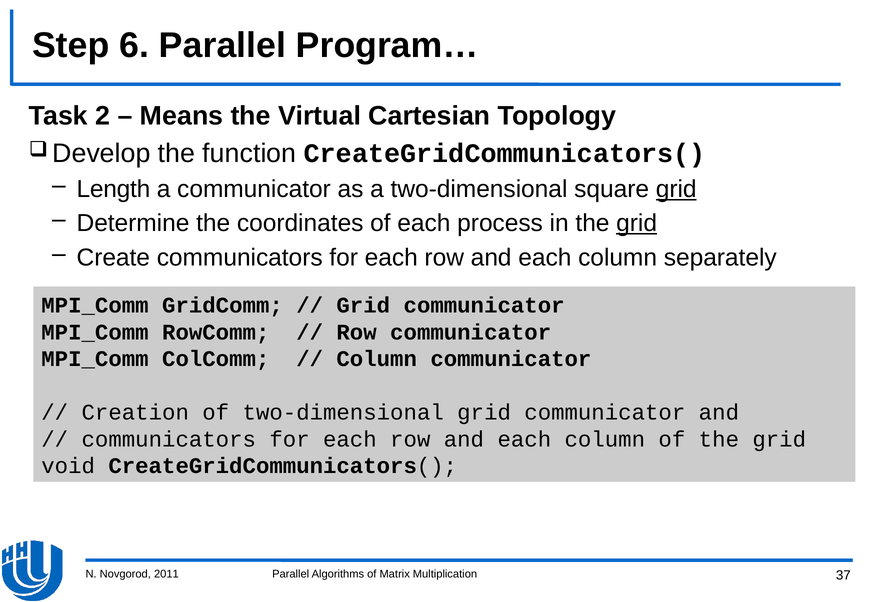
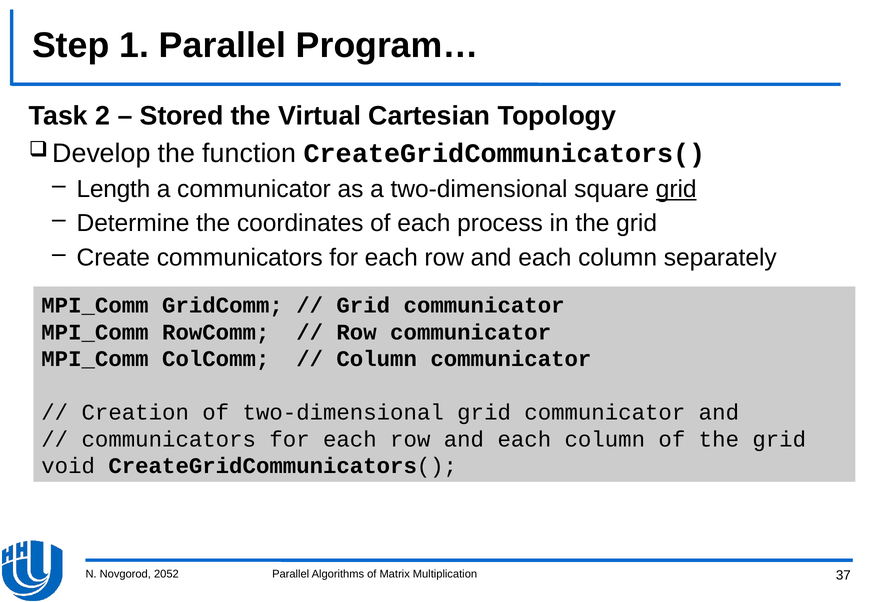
6: 6 -> 1 (134, 45)
Means: Means -> Stored (182, 116)
grid underline: present -> none (637, 223)
2011: 2011 -> 2052 (166, 574)
